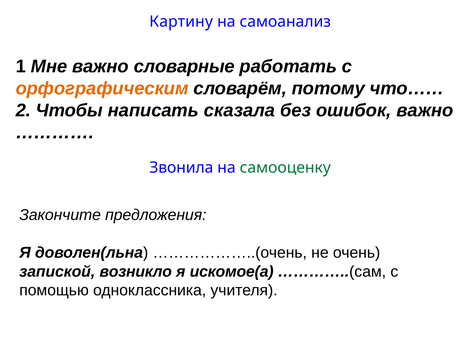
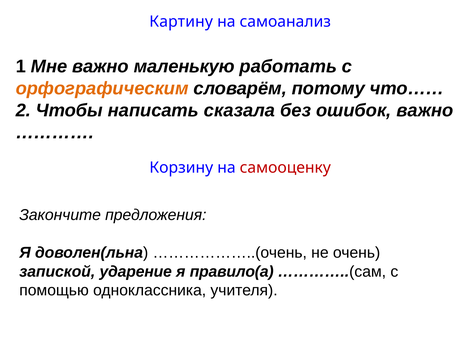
словарные: словарные -> маленькую (184, 66)
Звонила: Звонила -> Корзину (181, 167)
самооценку colour: green -> red (285, 167)
возникло: возникло -> ударение (136, 271)
искомое(а: искомое(а -> правило(а (232, 271)
